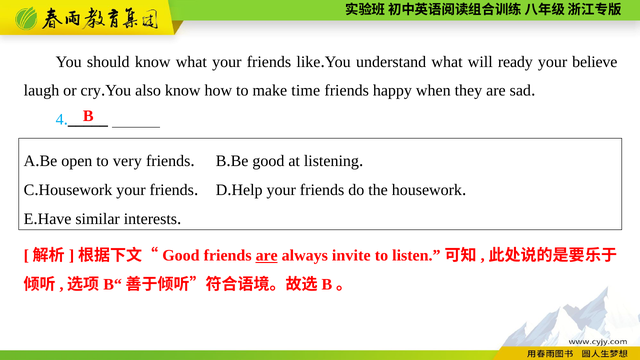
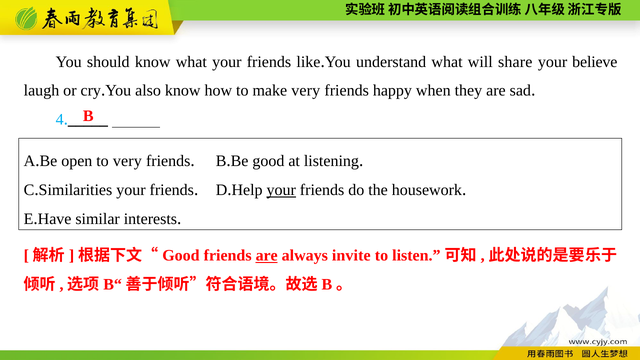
ready: ready -> share (515, 62)
make time: time -> very (306, 91)
Housework: Housework -> Similarities (75, 190)
your underline: none -> present (281, 190)
